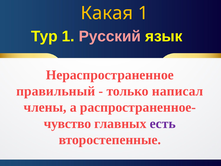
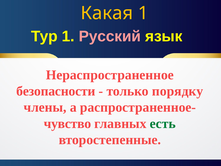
правильный: правильный -> безопасности (56, 91)
написал: написал -> порядку (178, 91)
есть colour: purple -> green (163, 123)
